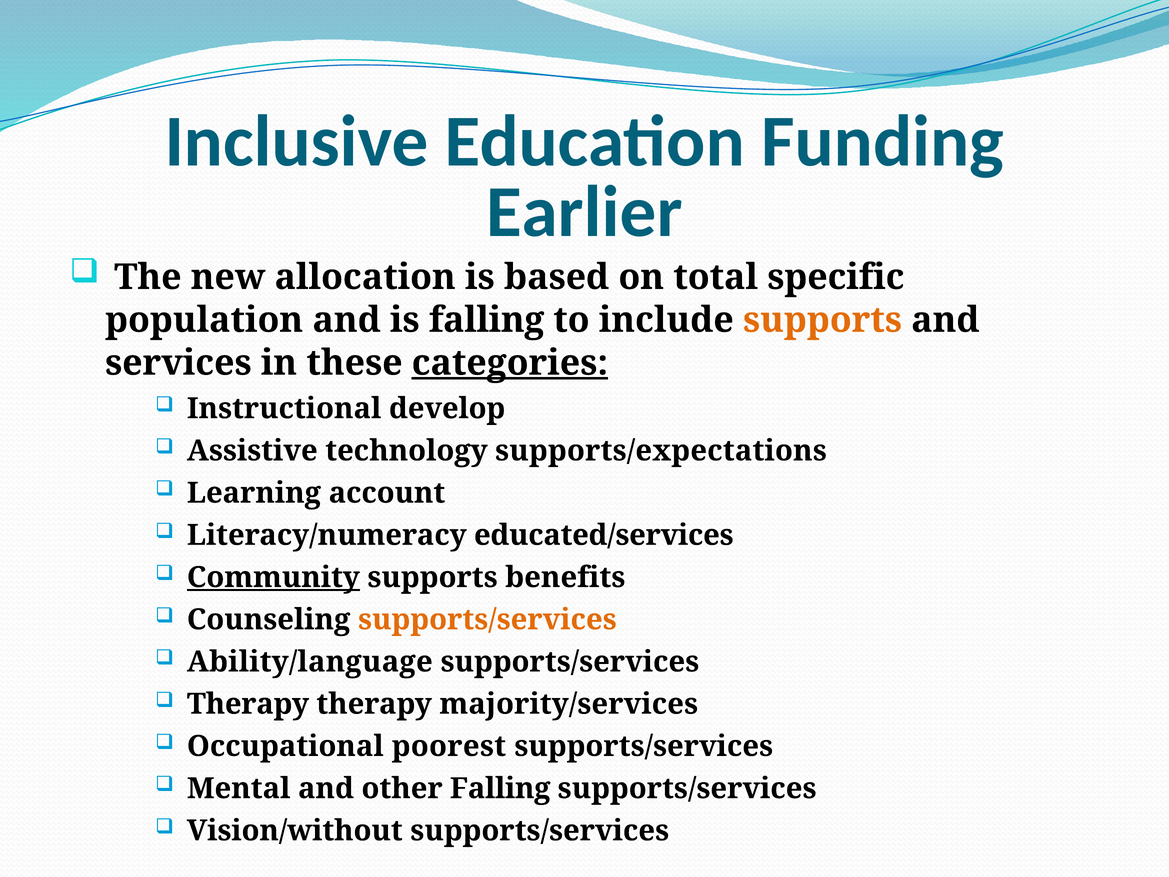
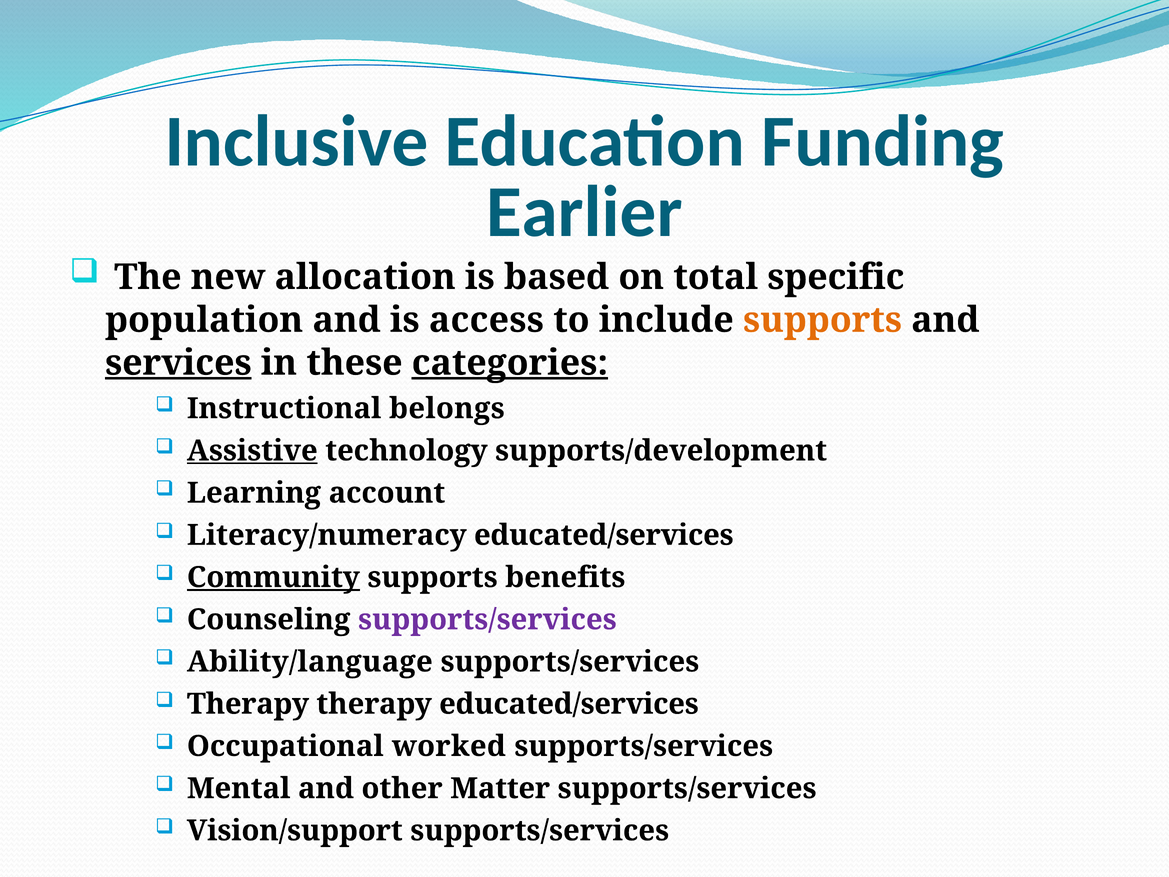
is falling: falling -> access (486, 320)
services underline: none -> present (178, 363)
develop: develop -> belongs (447, 408)
Assistive underline: none -> present (252, 451)
supports/expectations: supports/expectations -> supports/development (661, 451)
supports/services colour: orange -> purple (487, 619)
therapy majority/services: majority/services -> educated/services (569, 704)
poorest: poorest -> worked (449, 746)
other Falling: Falling -> Matter (500, 788)
Vision/without: Vision/without -> Vision/support (295, 830)
